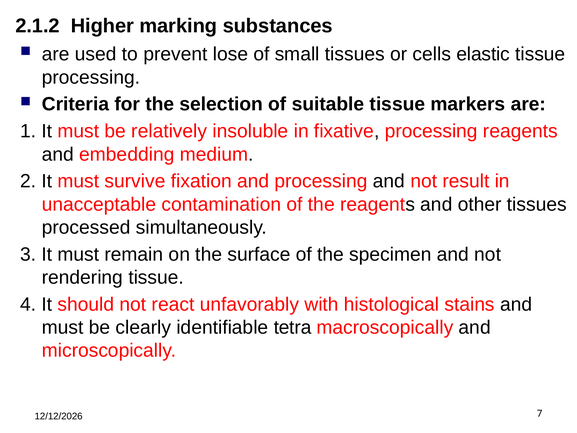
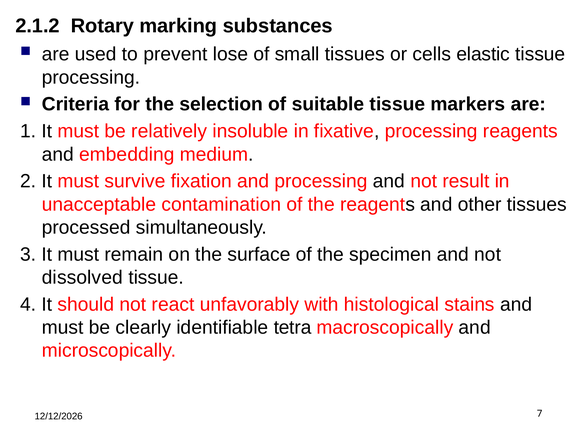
Higher: Higher -> Rotary (102, 26)
rendering: rendering -> dissolved (82, 277)
